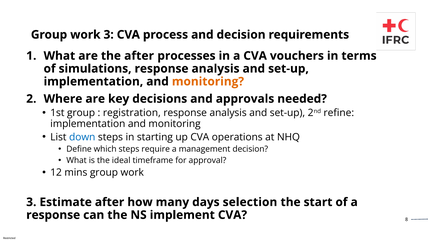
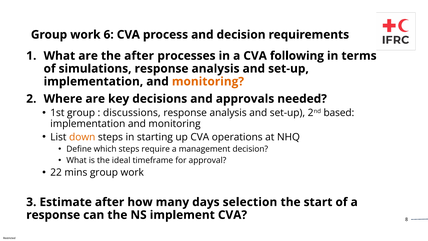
3: 3 -> 6 (109, 35)
vouchers: vouchers -> following (297, 56)
registration: registration -> discussions (132, 113)
refine: refine -> based (339, 113)
down colour: blue -> orange (82, 137)
12: 12 -> 22 (56, 172)
